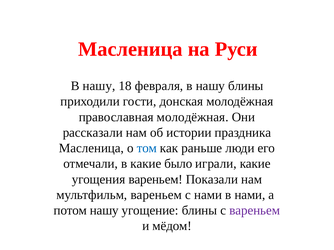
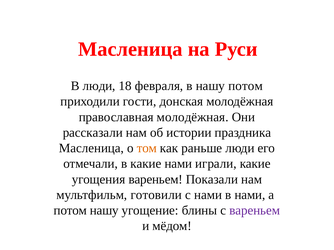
нашу: нашу -> люди (99, 86)
нашу блины: блины -> потом (246, 86)
том colour: blue -> orange (147, 148)
какие было: было -> нами (178, 164)
мультфильм вареньем: вареньем -> готовили (156, 195)
